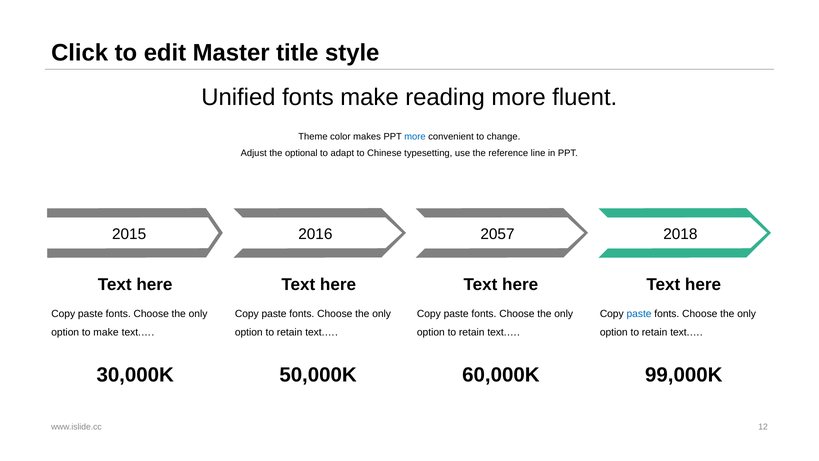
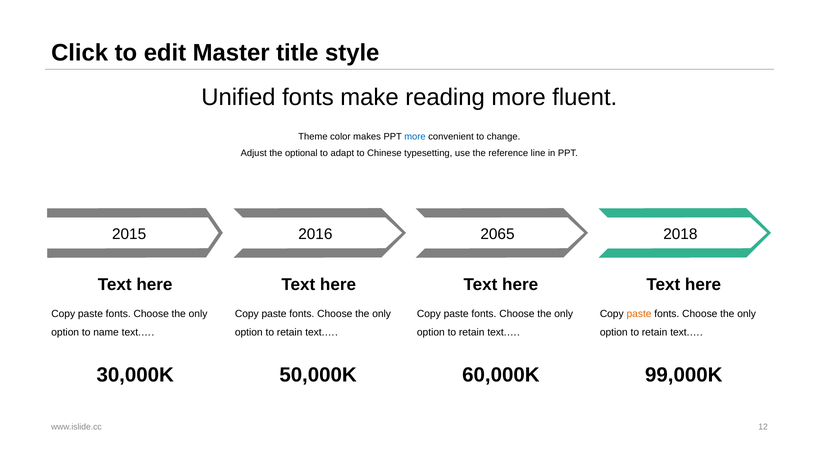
2057: 2057 -> 2065 (497, 234)
paste colour: blue -> orange (639, 313)
to make: make -> name (106, 332)
